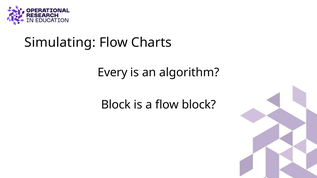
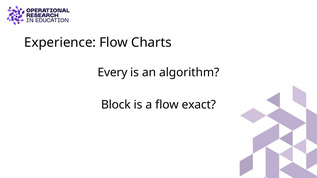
Simulating: Simulating -> Experience (60, 43)
flow block: block -> exact (199, 105)
